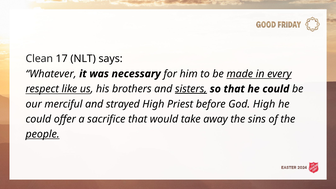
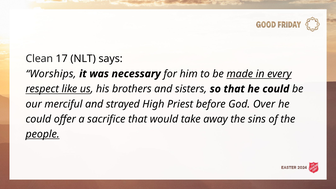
Whatever: Whatever -> Worships (51, 74)
sisters underline: present -> none (191, 89)
God High: High -> Over (264, 104)
